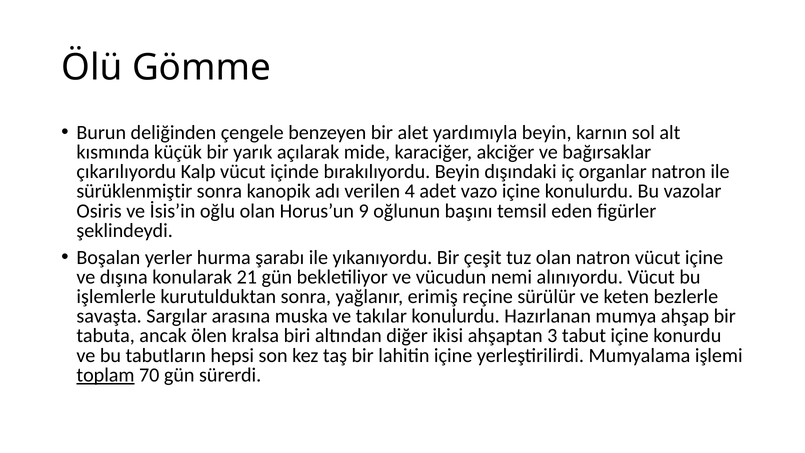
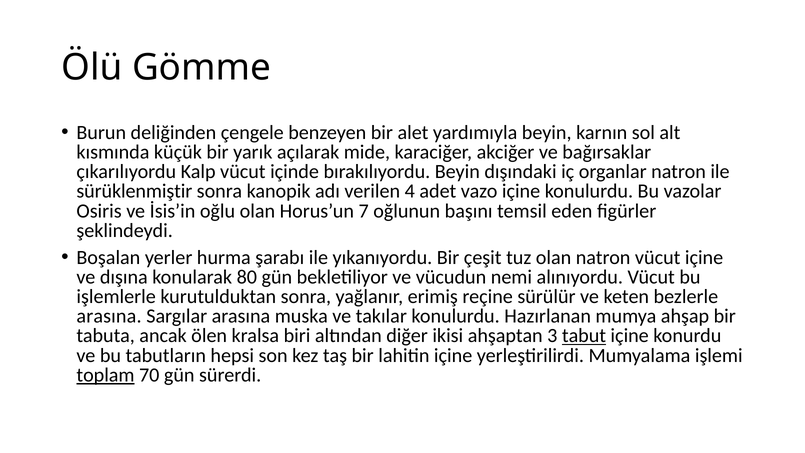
9: 9 -> 7 (364, 211)
21: 21 -> 80 (247, 277)
savaşta: savaşta -> arasına (109, 316)
tabut underline: none -> present (584, 336)
